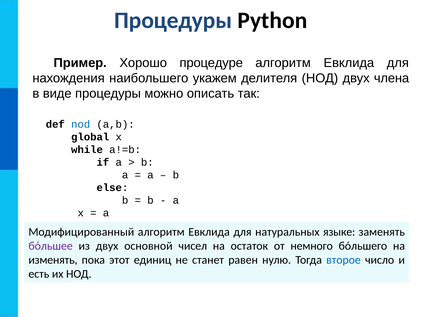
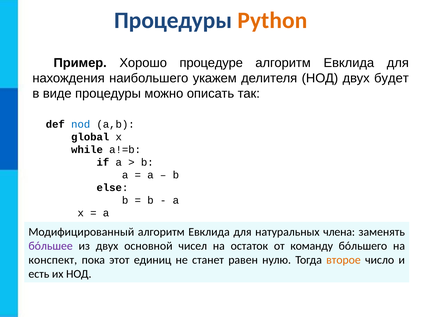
Python colour: black -> orange (272, 20)
члена: члена -> будет (391, 78)
языке: языке -> члена (339, 232)
немного: немного -> команду (312, 246)
изменять: изменять -> конспект (53, 260)
второе colour: blue -> orange (343, 260)
